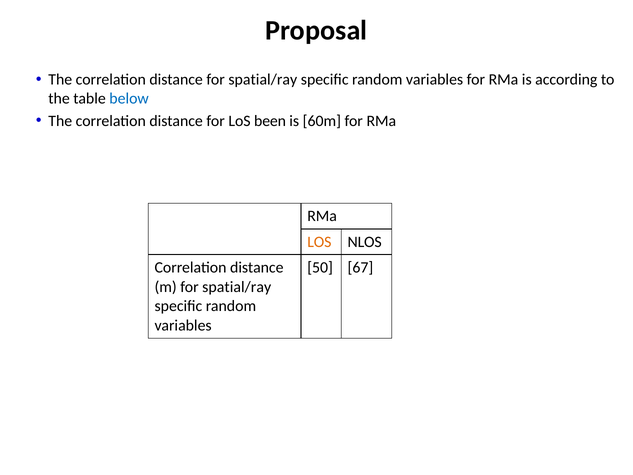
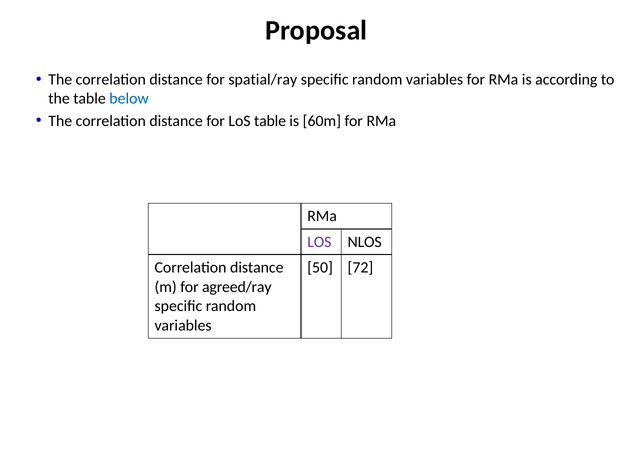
LoS been: been -> table (270, 121)
LOS colour: orange -> purple (319, 242)
67: 67 -> 72 (360, 267)
m for spatial/ray: spatial/ray -> agreed/ray (237, 287)
